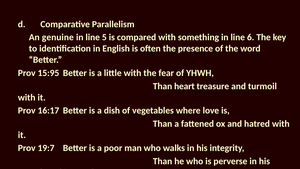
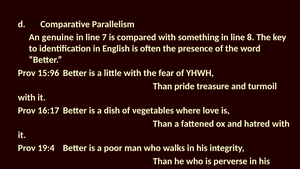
5: 5 -> 7 (104, 37)
6: 6 -> 8 (251, 37)
15:95: 15:95 -> 15:96 (48, 73)
heart: heart -> pride (184, 86)
19:7: 19:7 -> 19:4 (46, 148)
